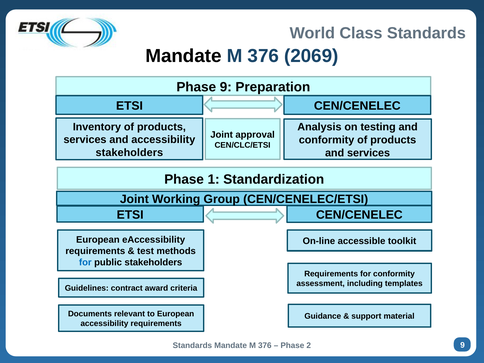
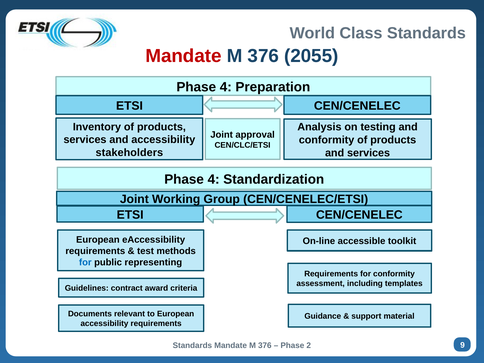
Mandate colour: black -> red (183, 56)
2069: 2069 -> 2055 (311, 56)
9: 9 -> 4 (226, 87)
1: 1 -> 4 (214, 179)
public stakeholders: stakeholders -> representing (153, 262)
